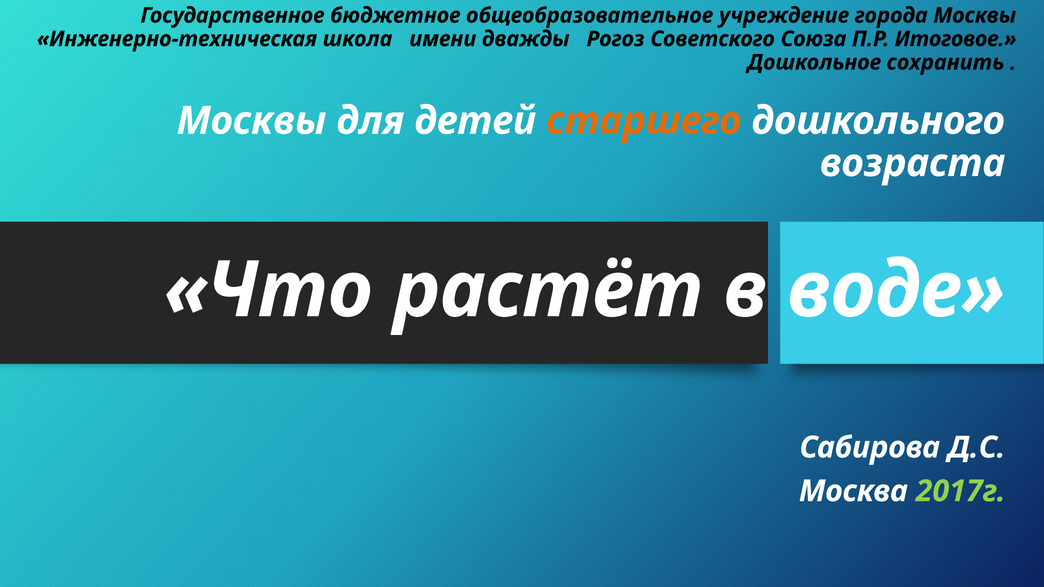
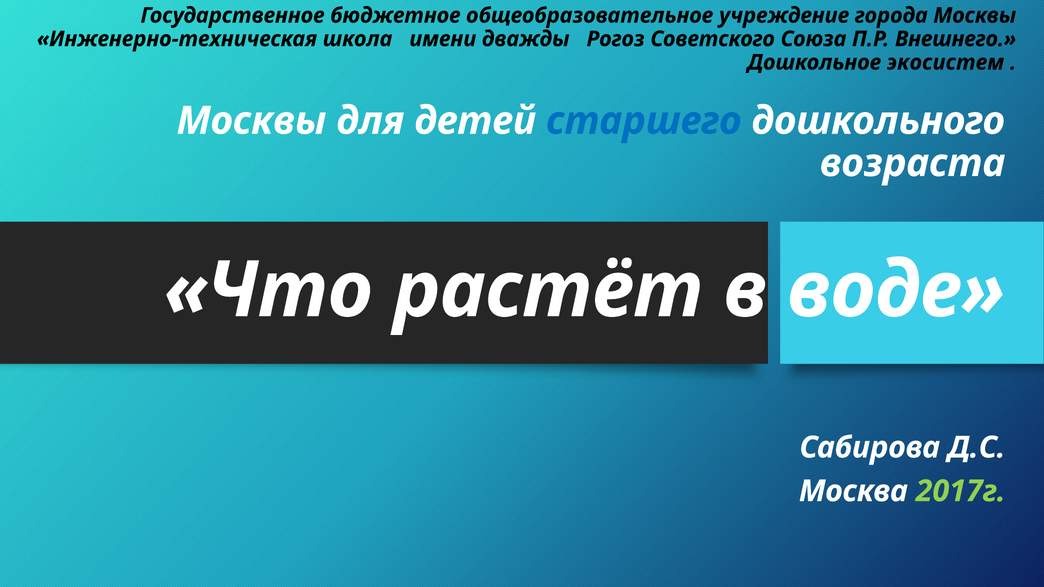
Итоговое: Итоговое -> Внешнего (956, 39)
сохранить: сохранить -> экосистем (945, 62)
старшего colour: orange -> blue (644, 121)
